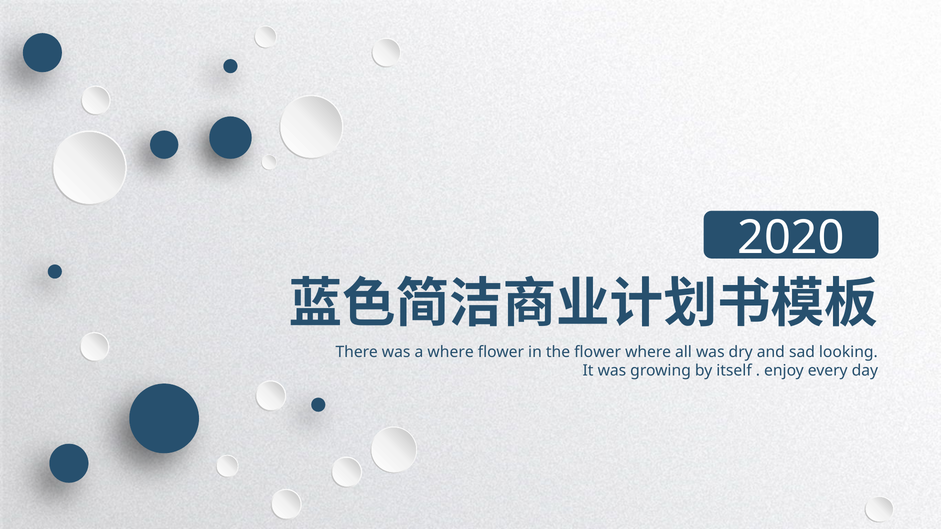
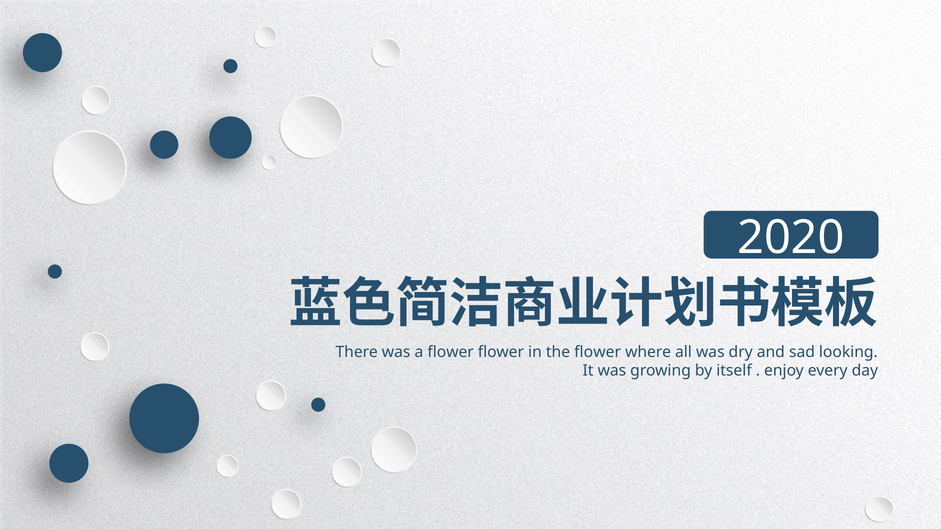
a where: where -> flower (451, 352)
